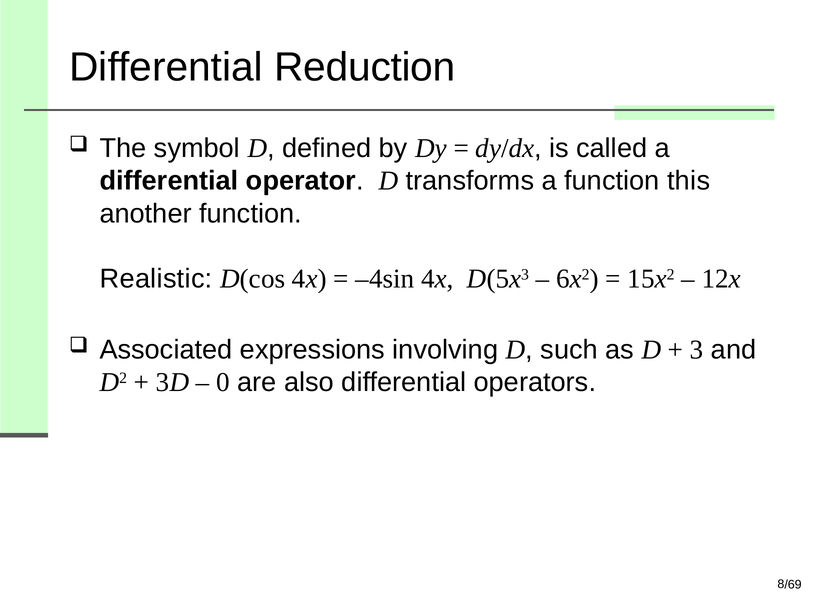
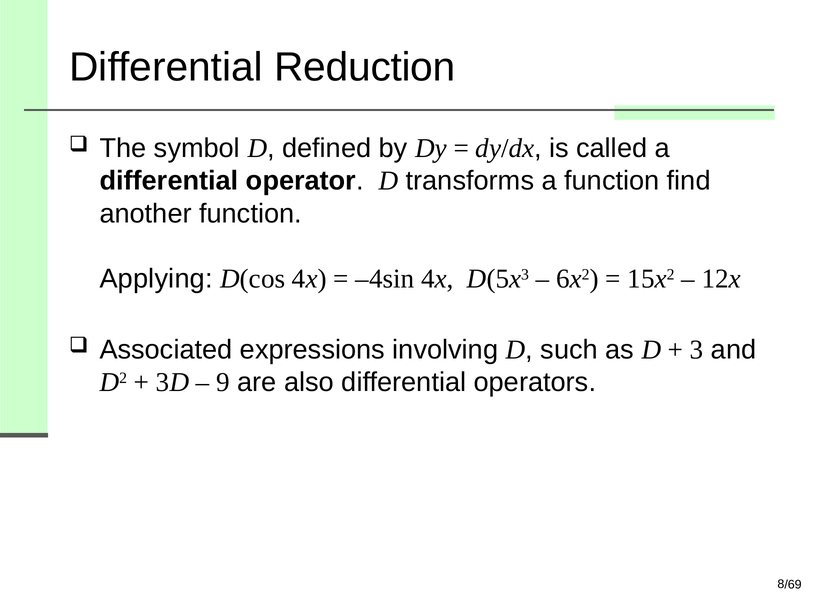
this: this -> find (689, 181)
Realistic: Realistic -> Applying (156, 279)
0: 0 -> 9 (223, 382)
